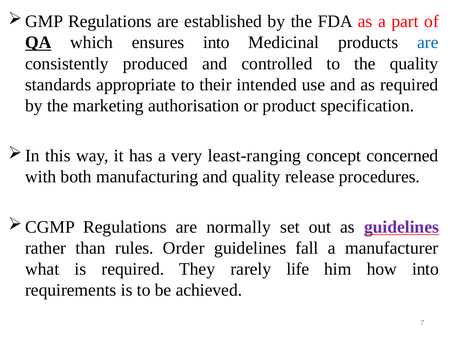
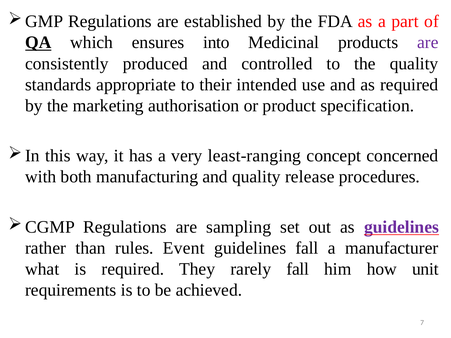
are colour: blue -> purple (428, 43)
normally: normally -> sampling (239, 227)
Order: Order -> Event (184, 248)
rarely life: life -> fall (298, 269)
how into: into -> unit (425, 269)
